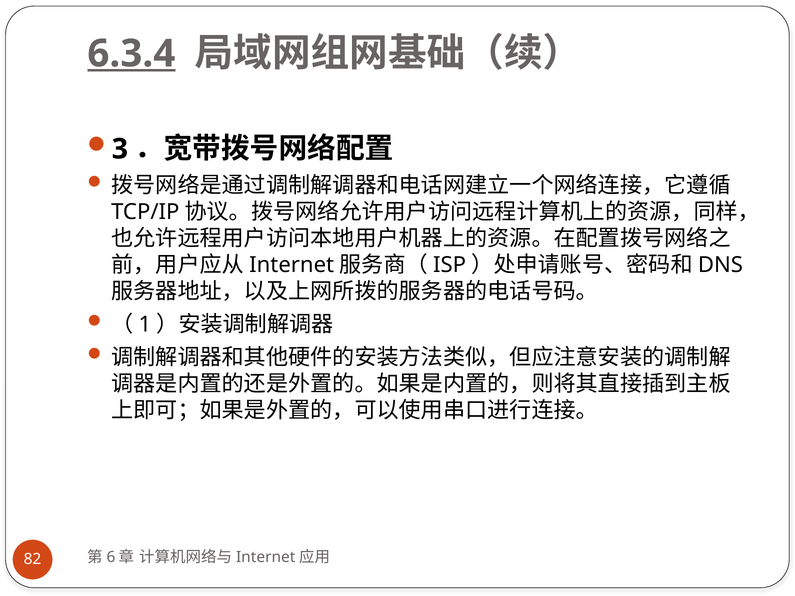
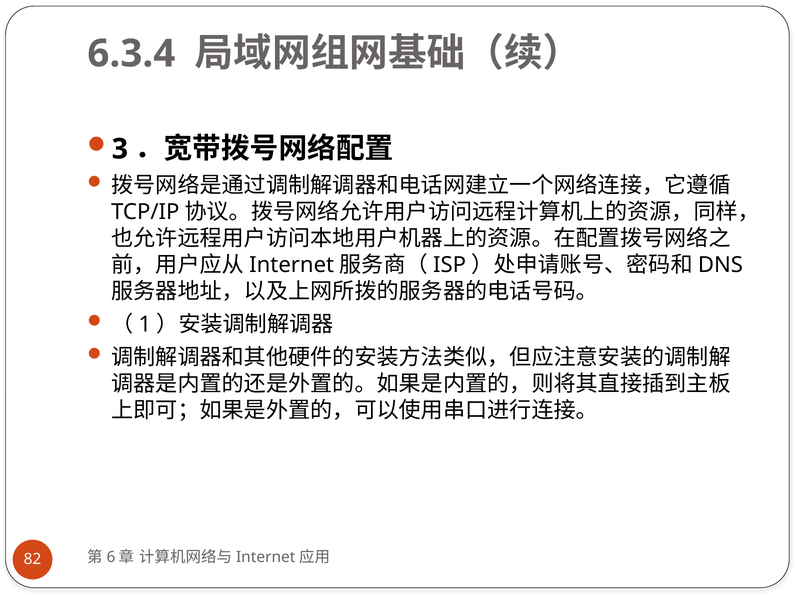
6.3.4 underline: present -> none (131, 54)
